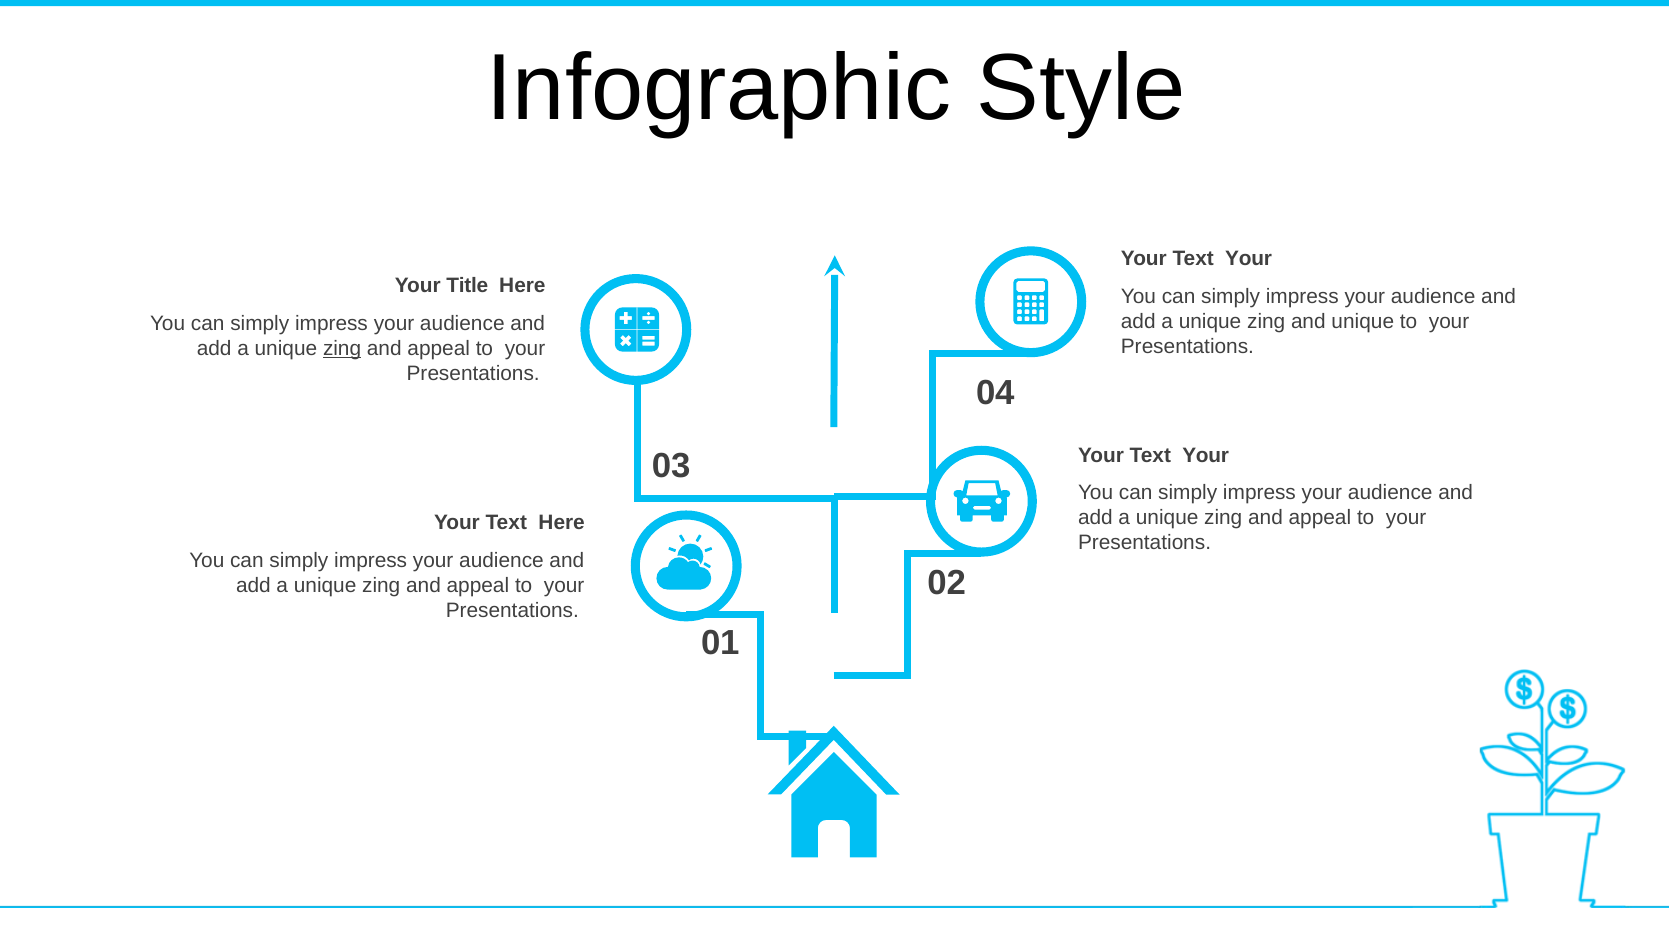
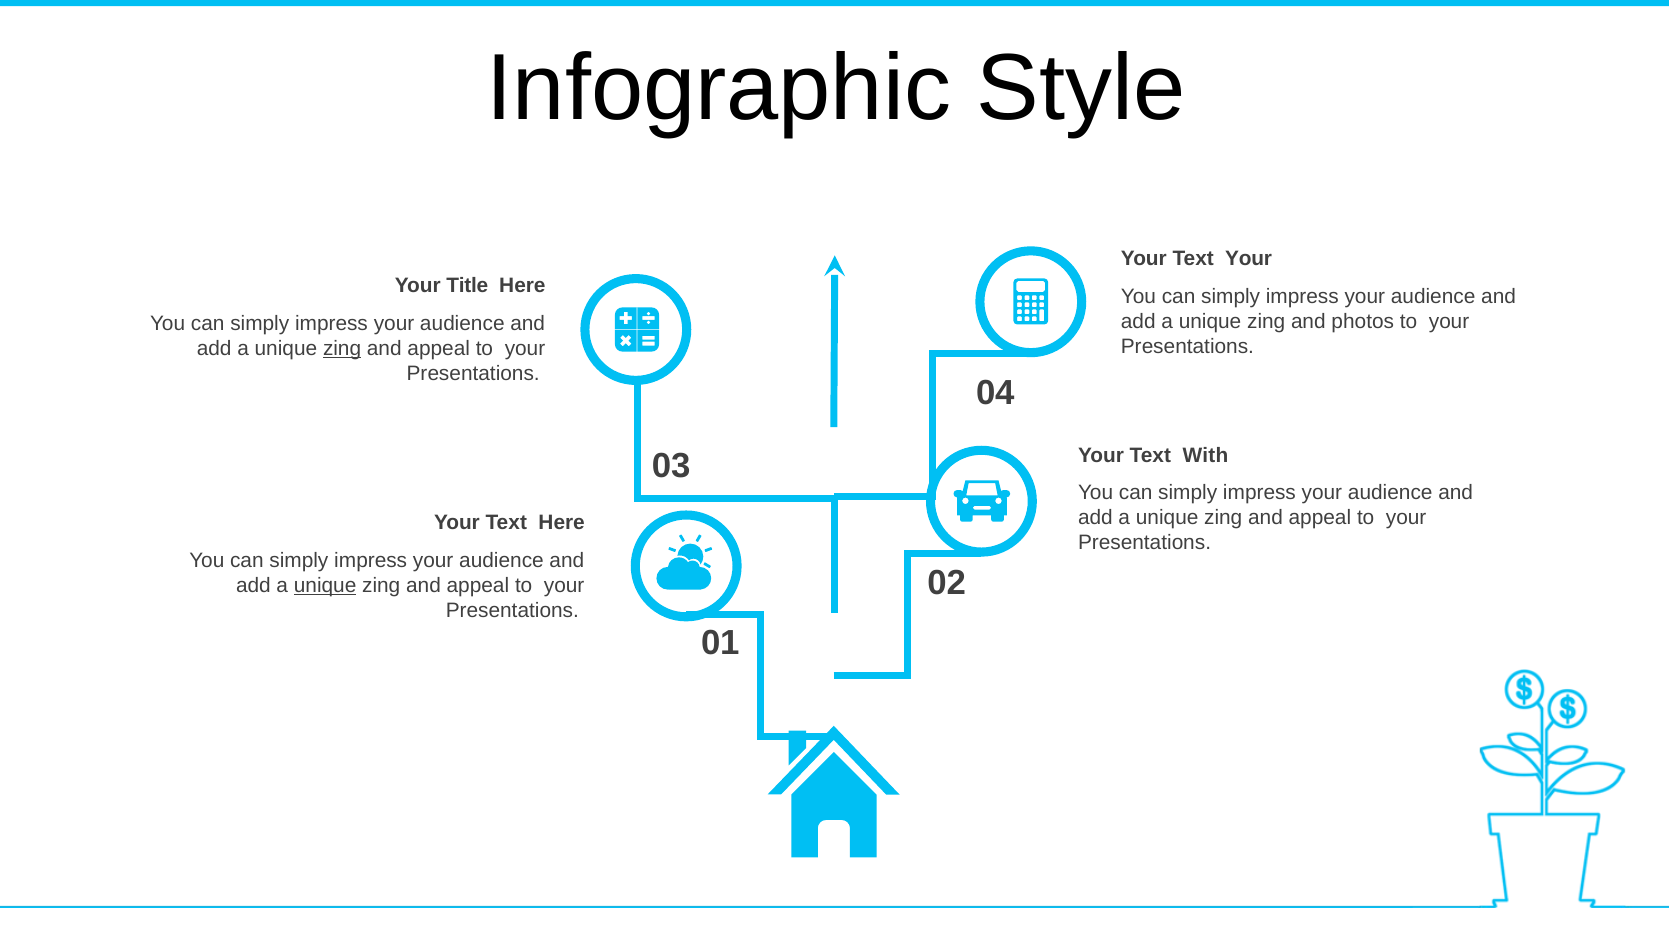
and unique: unique -> photos (1363, 322)
Your: Your -> With (1205, 455)
unique underline: none -> present (325, 586)
